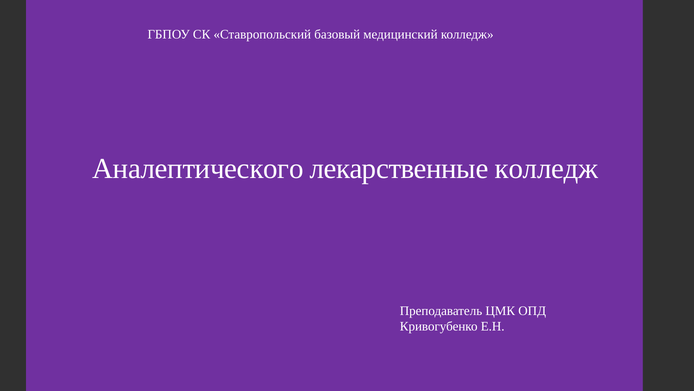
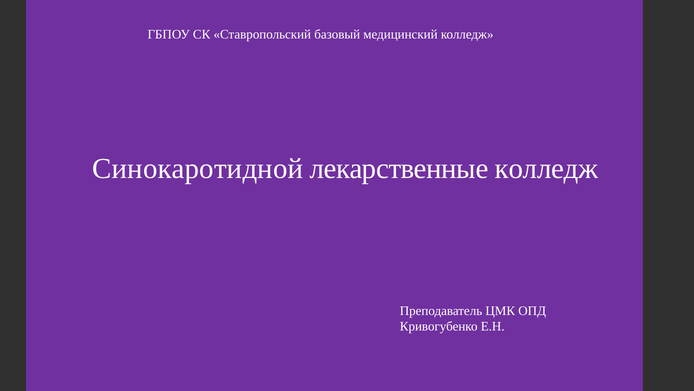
Аналептического: Аналептического -> Синокаротидной (198, 168)
